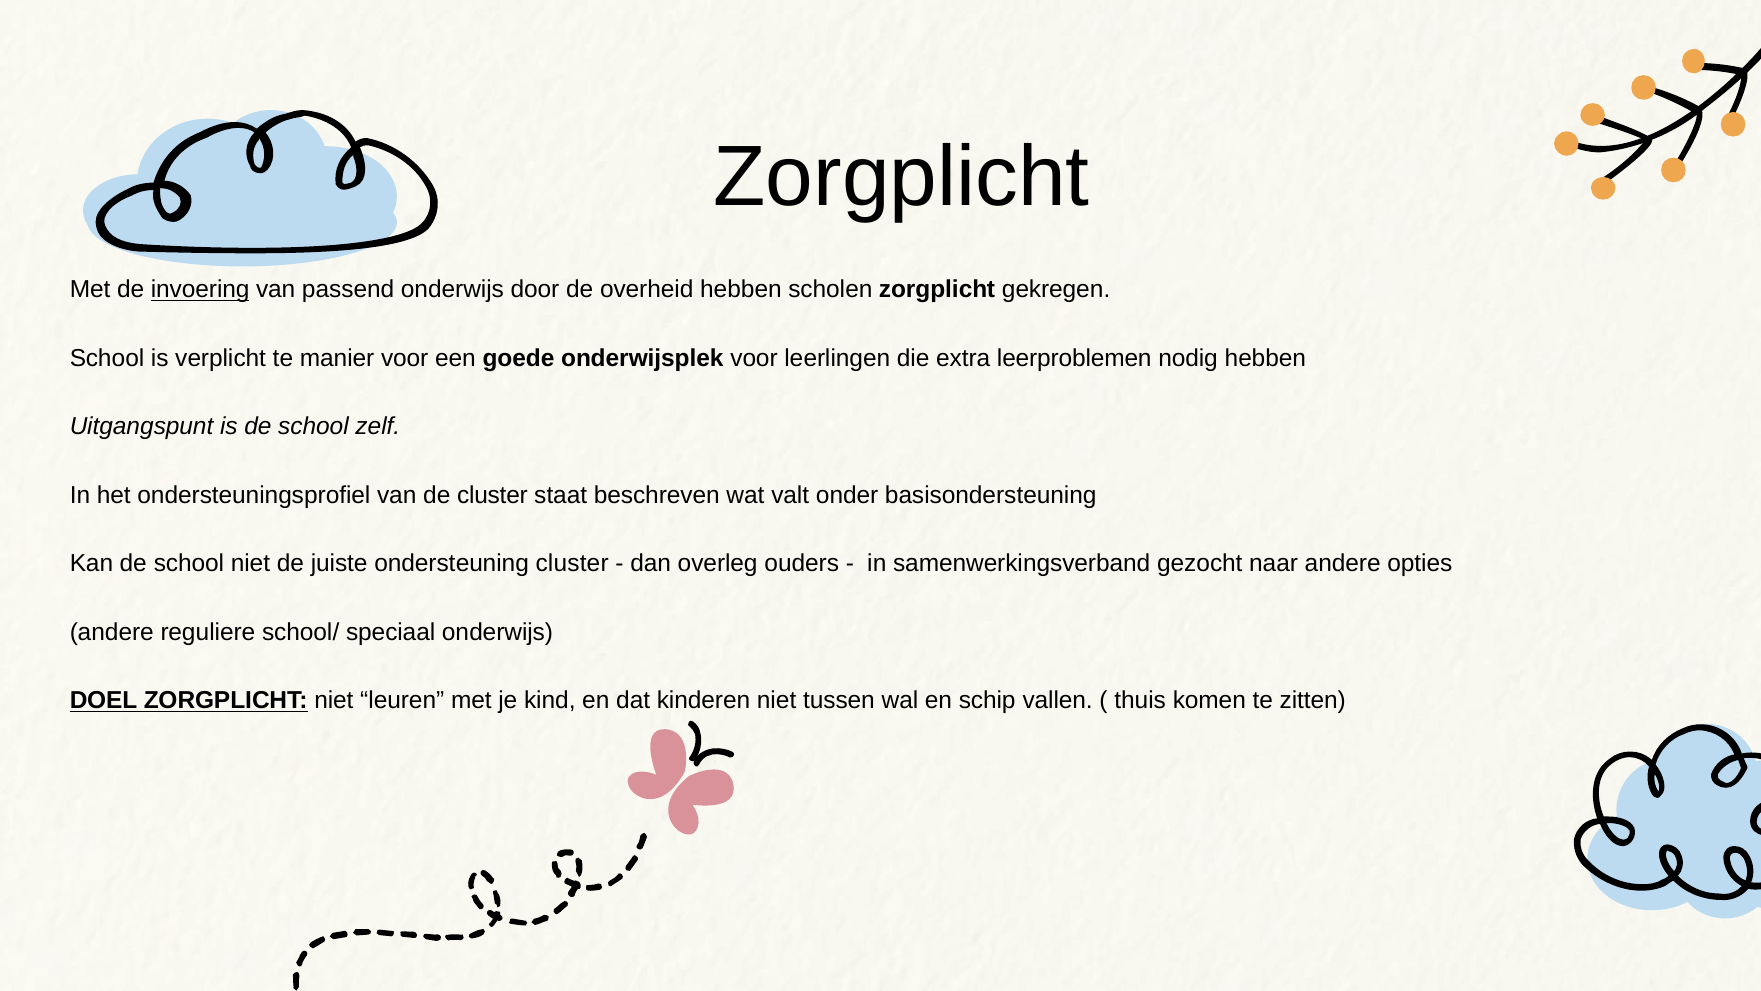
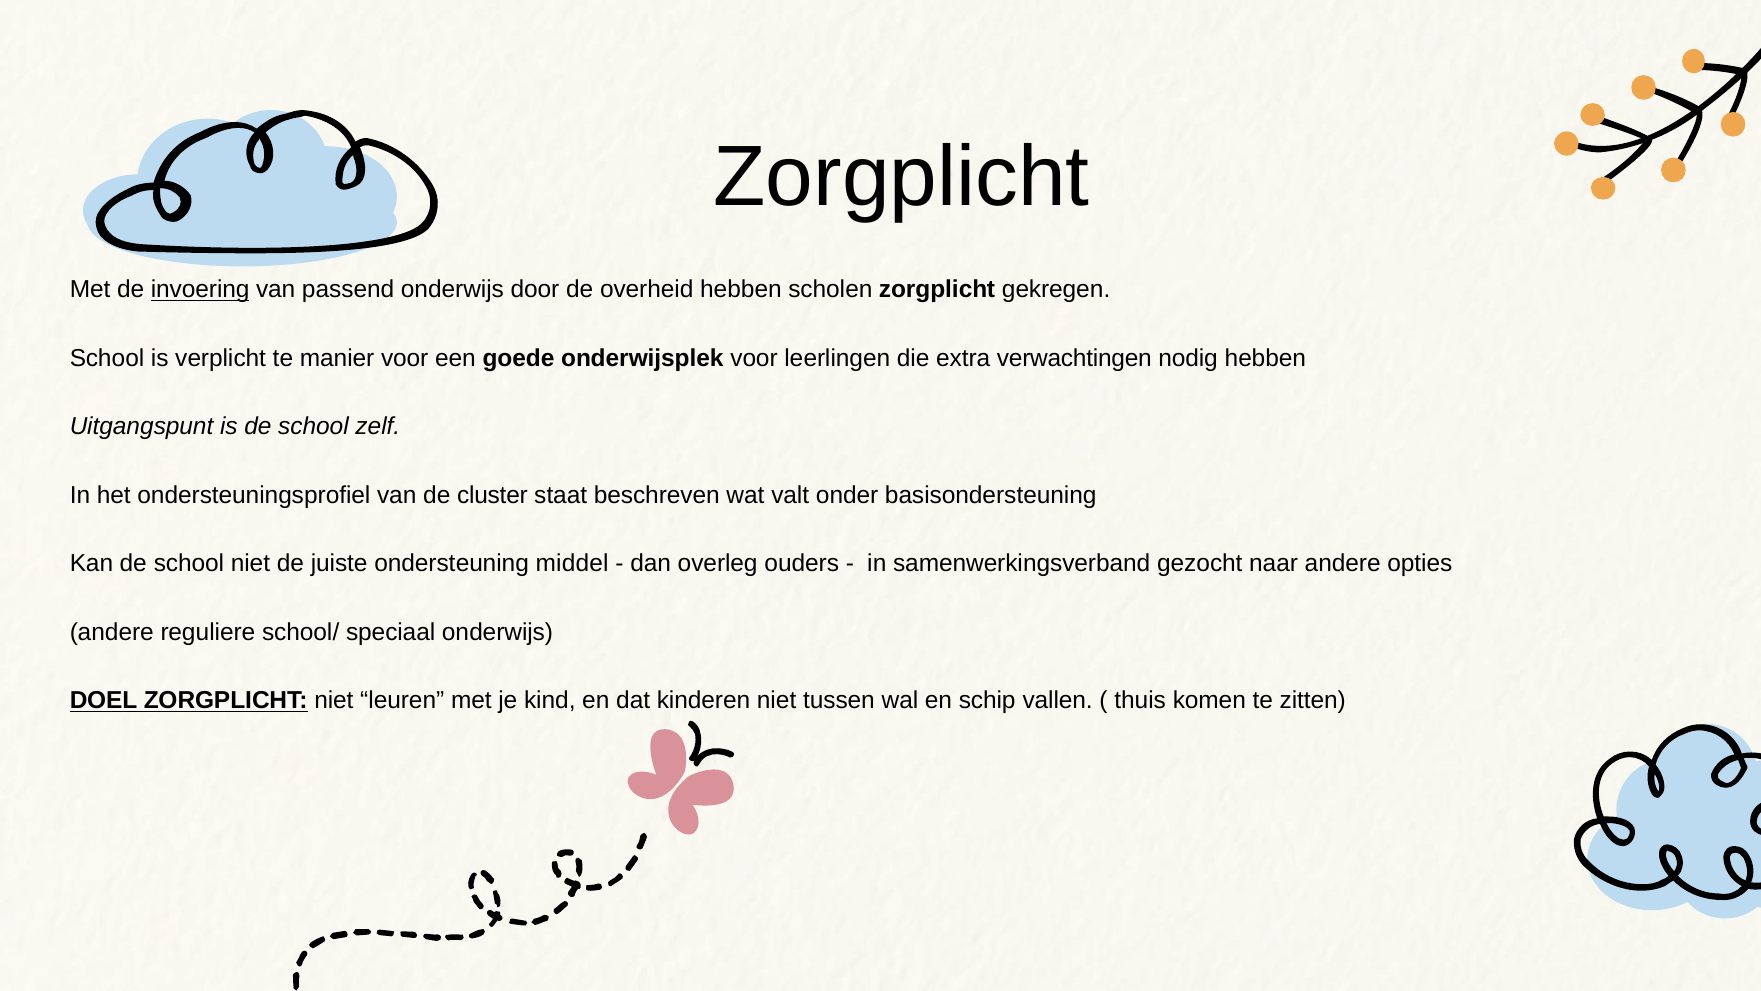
leerproblemen: leerproblemen -> verwachtingen (1074, 358)
ondersteuning cluster: cluster -> middel (572, 563)
